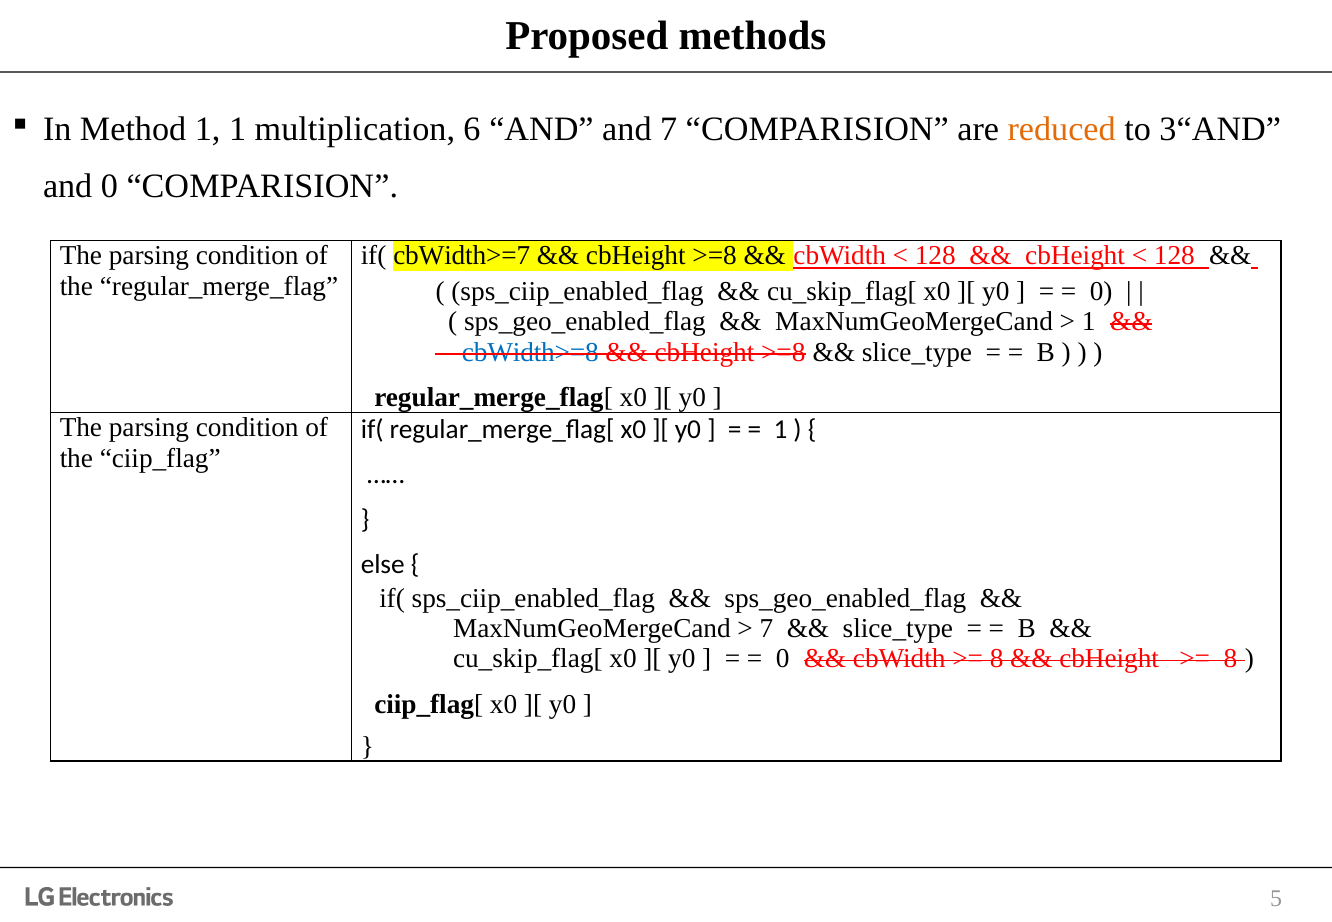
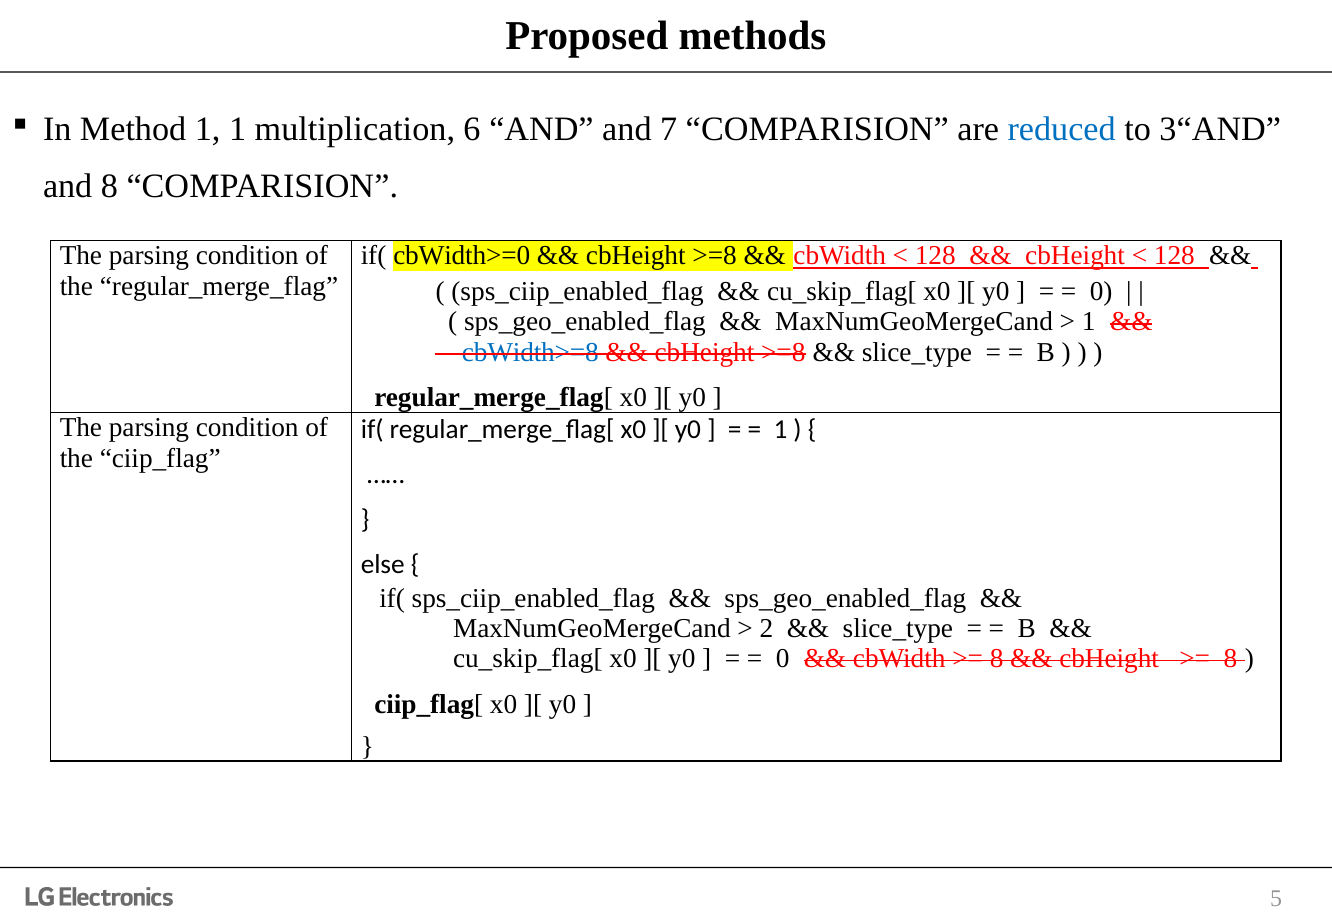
reduced colour: orange -> blue (1062, 129)
and 0: 0 -> 8 (109, 186)
cbWidth>=7: cbWidth>=7 -> cbWidth>=0 (462, 256)
7: 7 -> 2 (766, 628)
